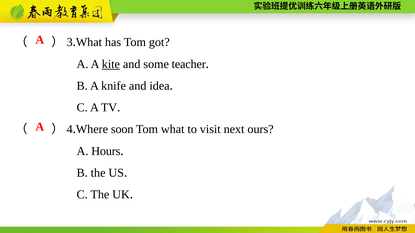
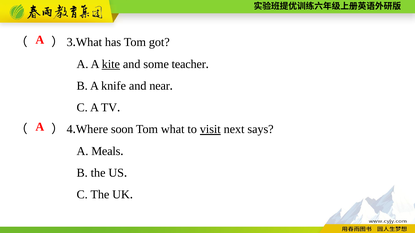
idea: idea -> near (160, 86)
visit underline: none -> present (210, 130)
ours: ours -> says (261, 130)
Hours: Hours -> Meals (106, 151)
